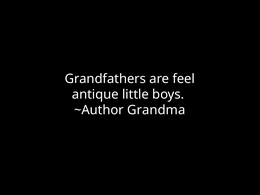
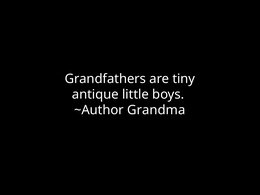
feel: feel -> tiny (184, 79)
